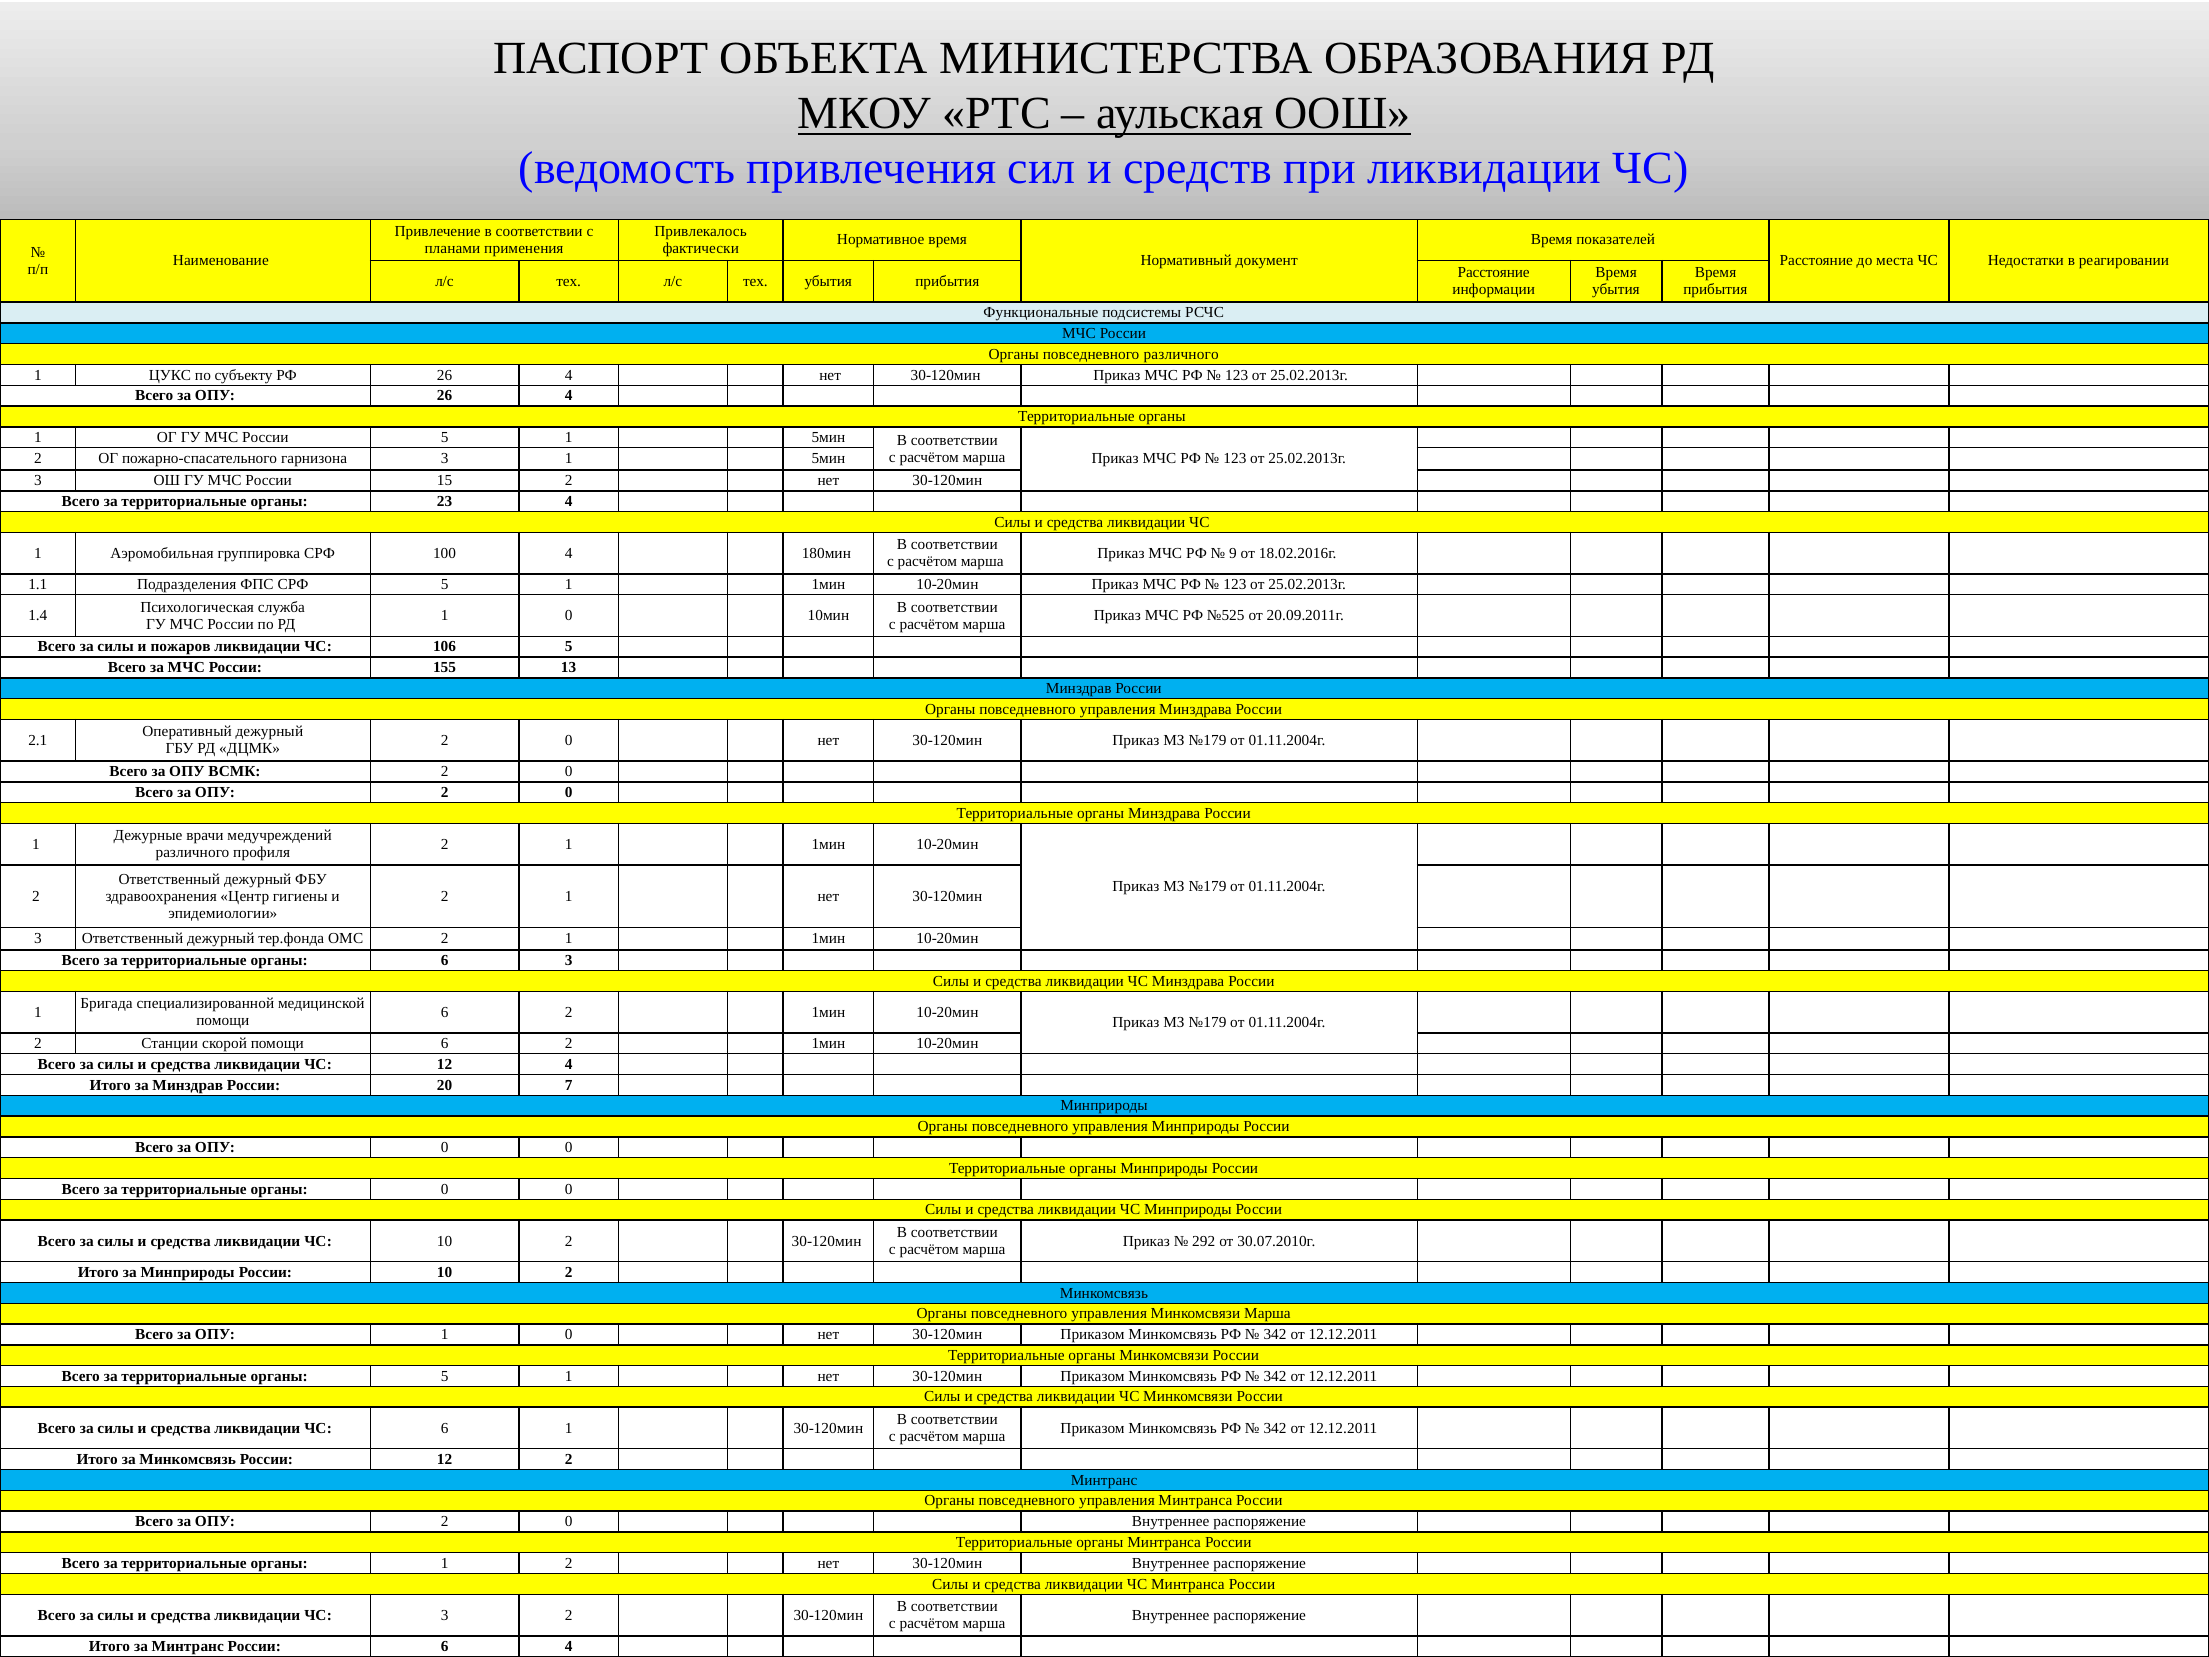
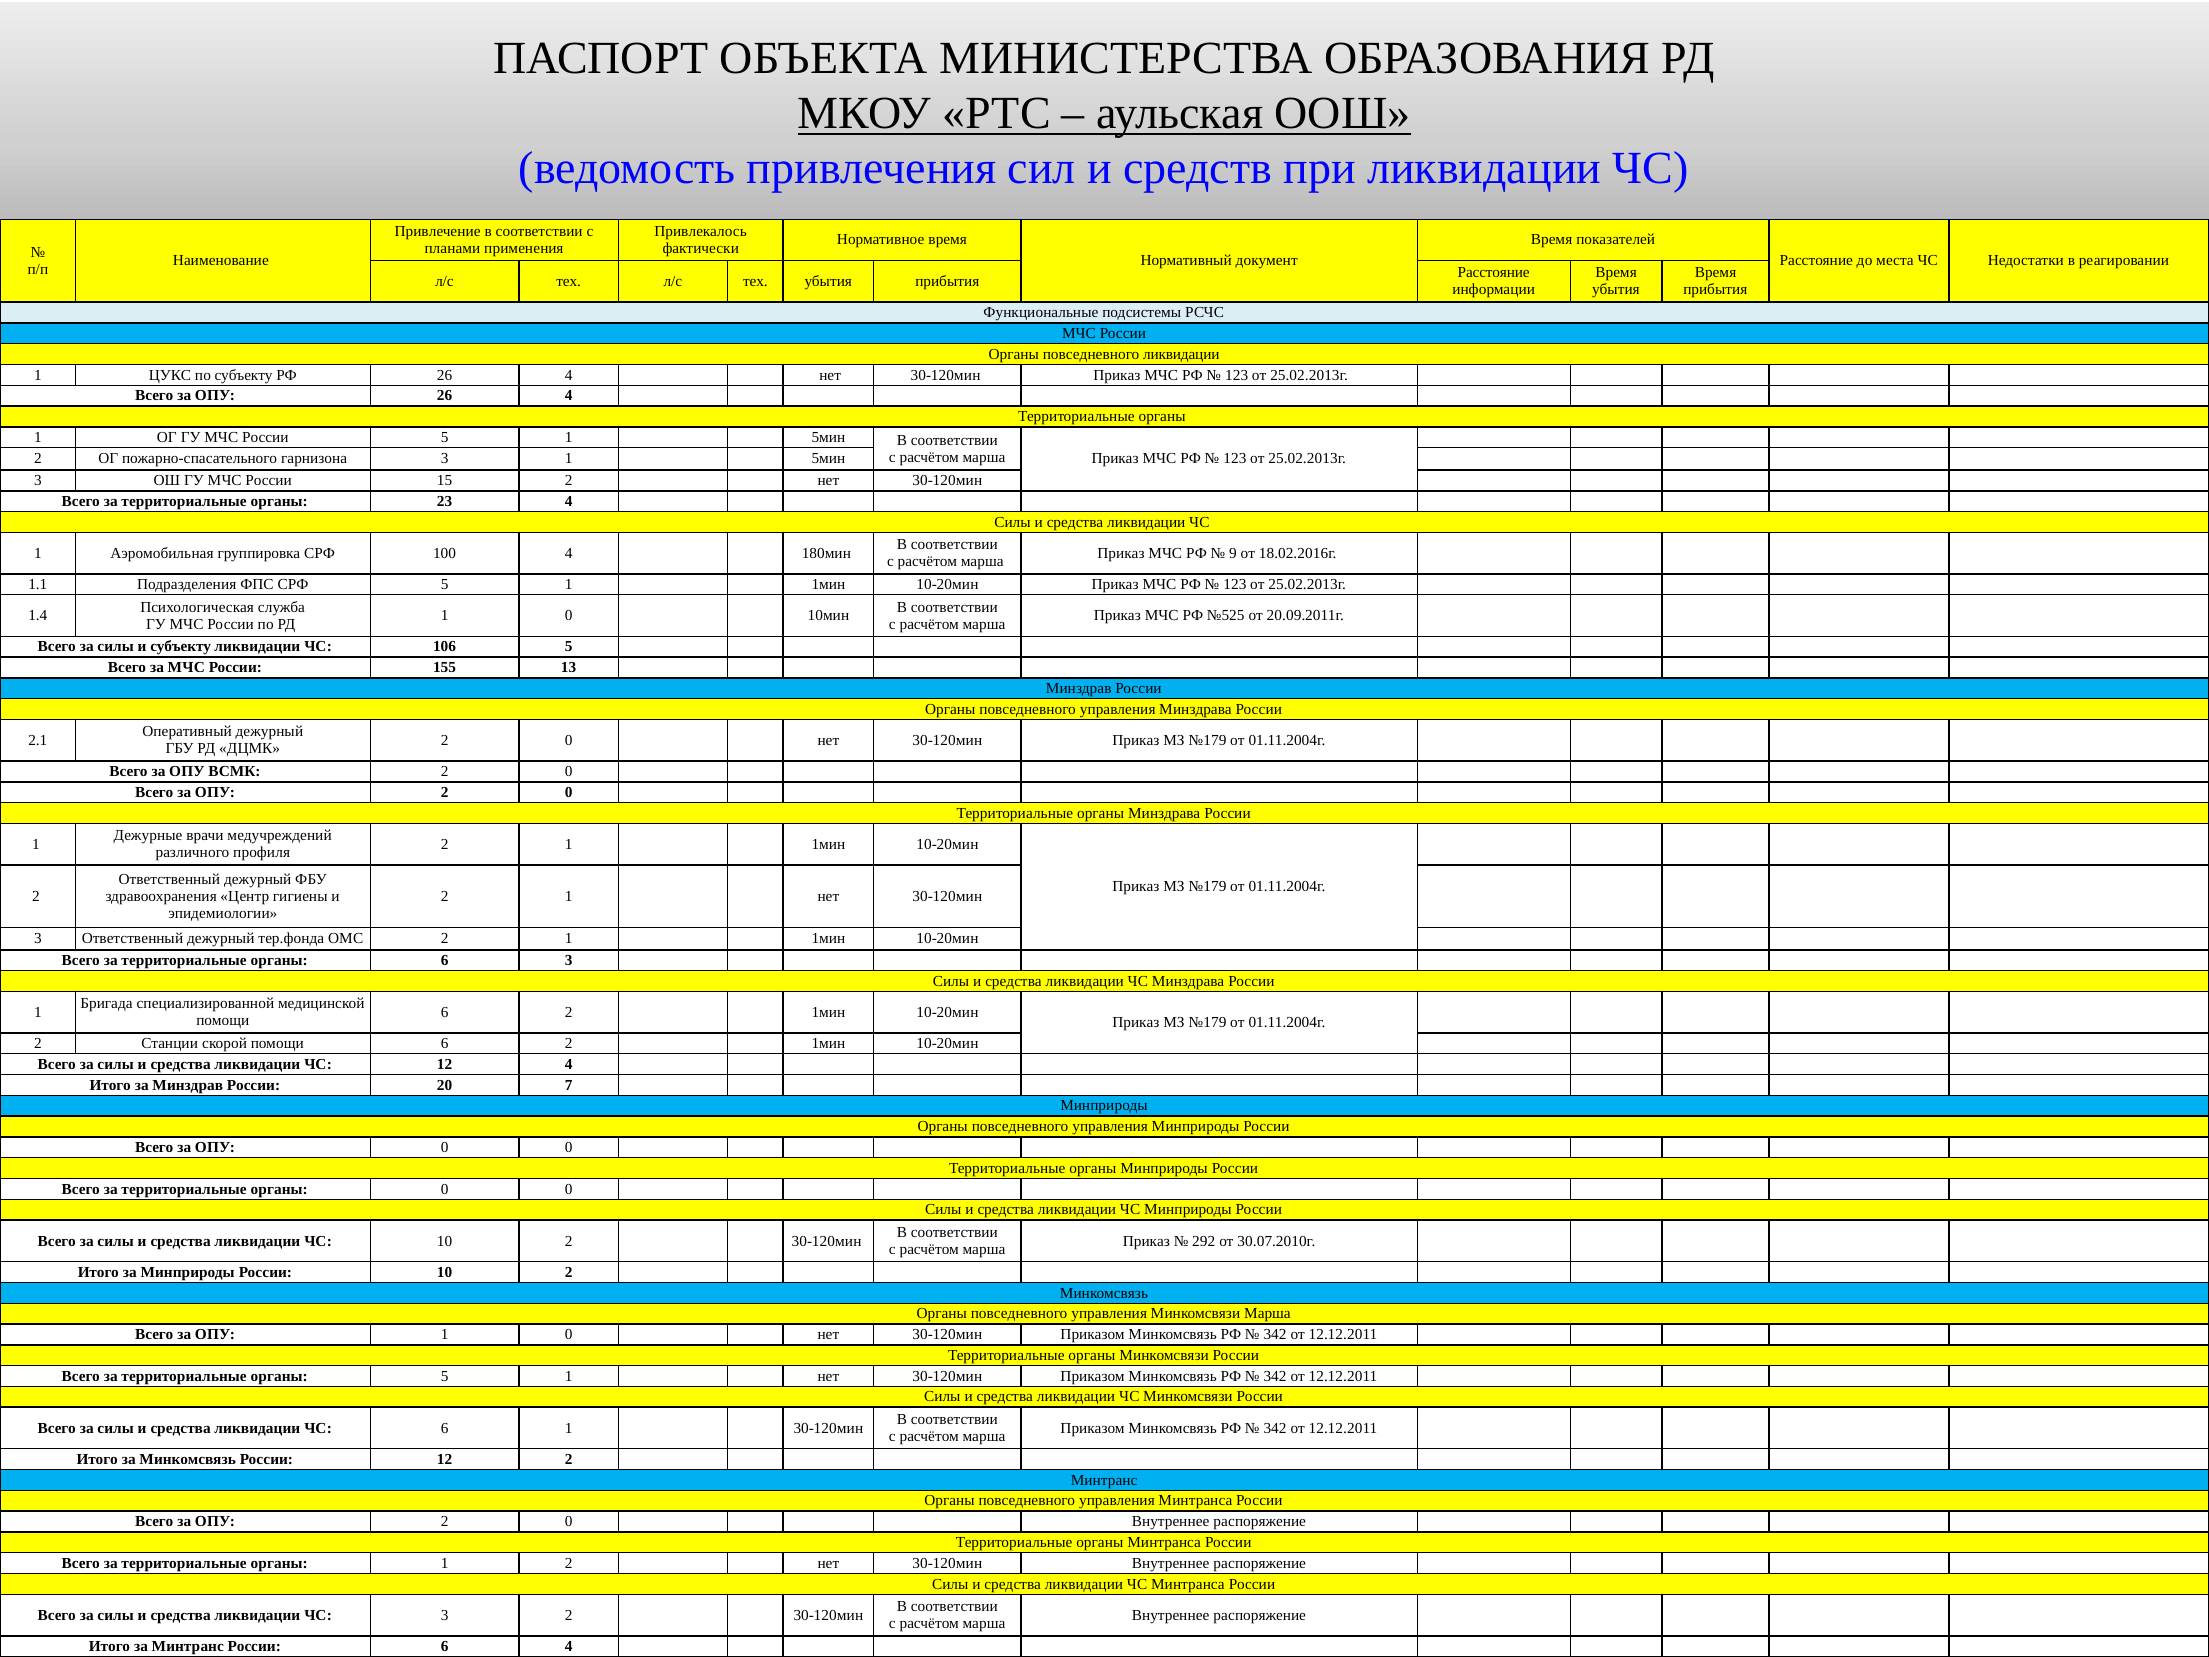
повседневного различного: различного -> ликвидации (1181, 354)
и пожаров: пожаров -> субъекту (181, 647)
